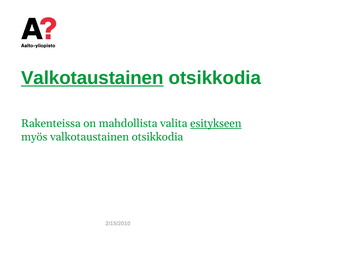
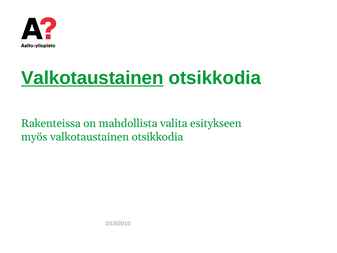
esitykseen underline: present -> none (216, 123)
